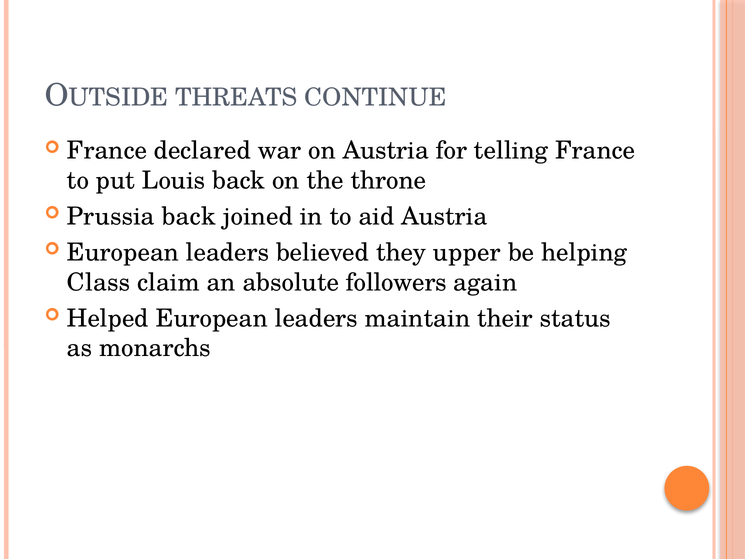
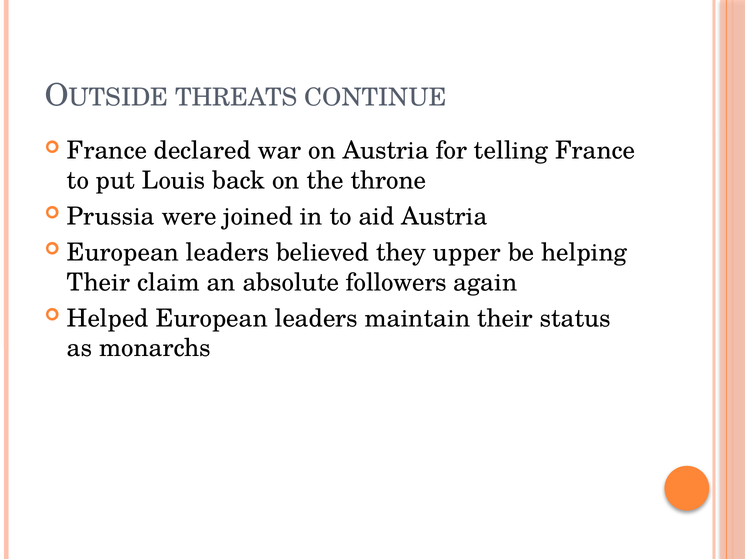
Prussia back: back -> were (189, 217)
Class: Class -> Their (99, 282)
